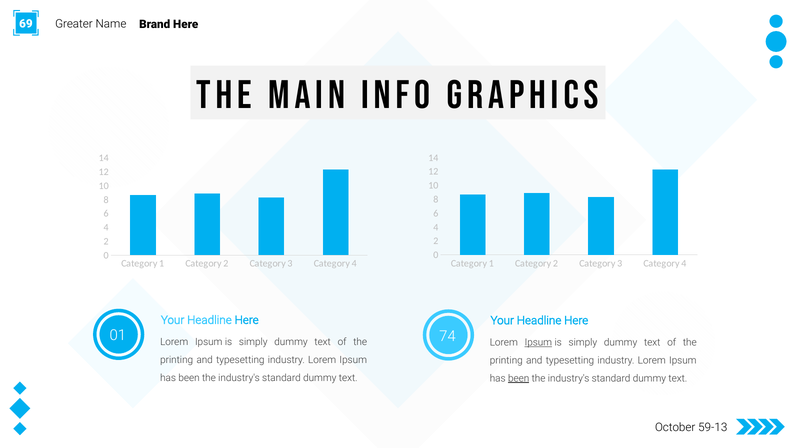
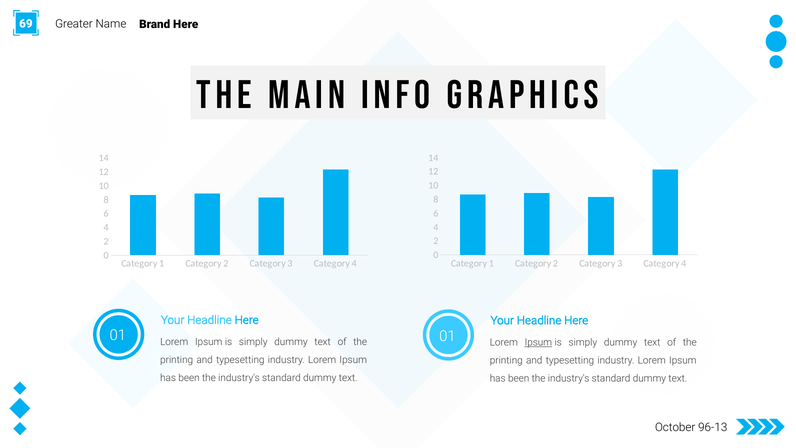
01 74: 74 -> 01 (447, 336)
been underline: present -> none (519, 378)
59-13: 59-13 -> 96-13 (713, 427)
